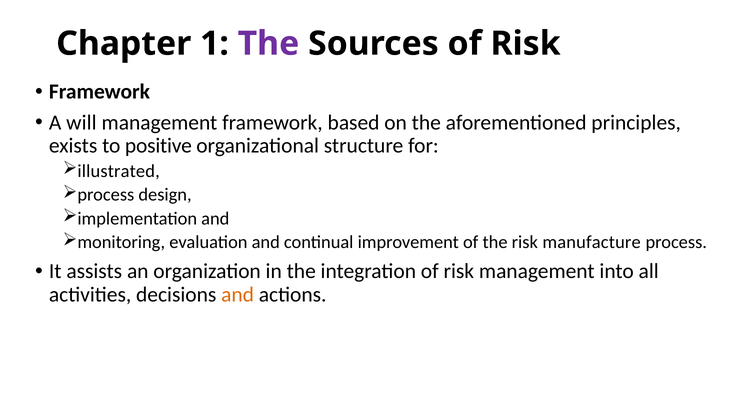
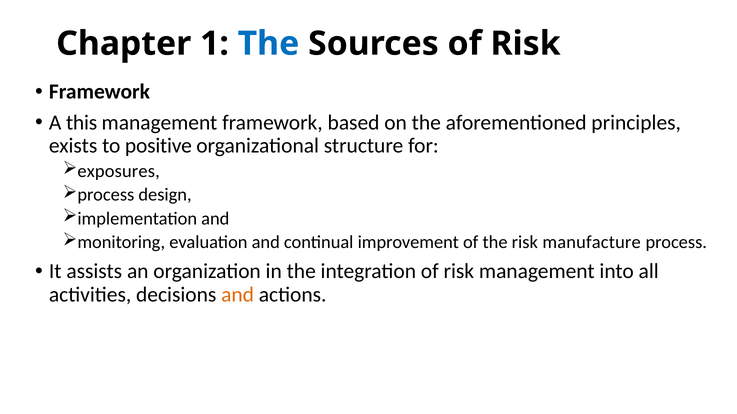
The colour: purple -> blue (268, 44)
will: will -> this (82, 123)
illustrated: illustrated -> exposures (119, 171)
